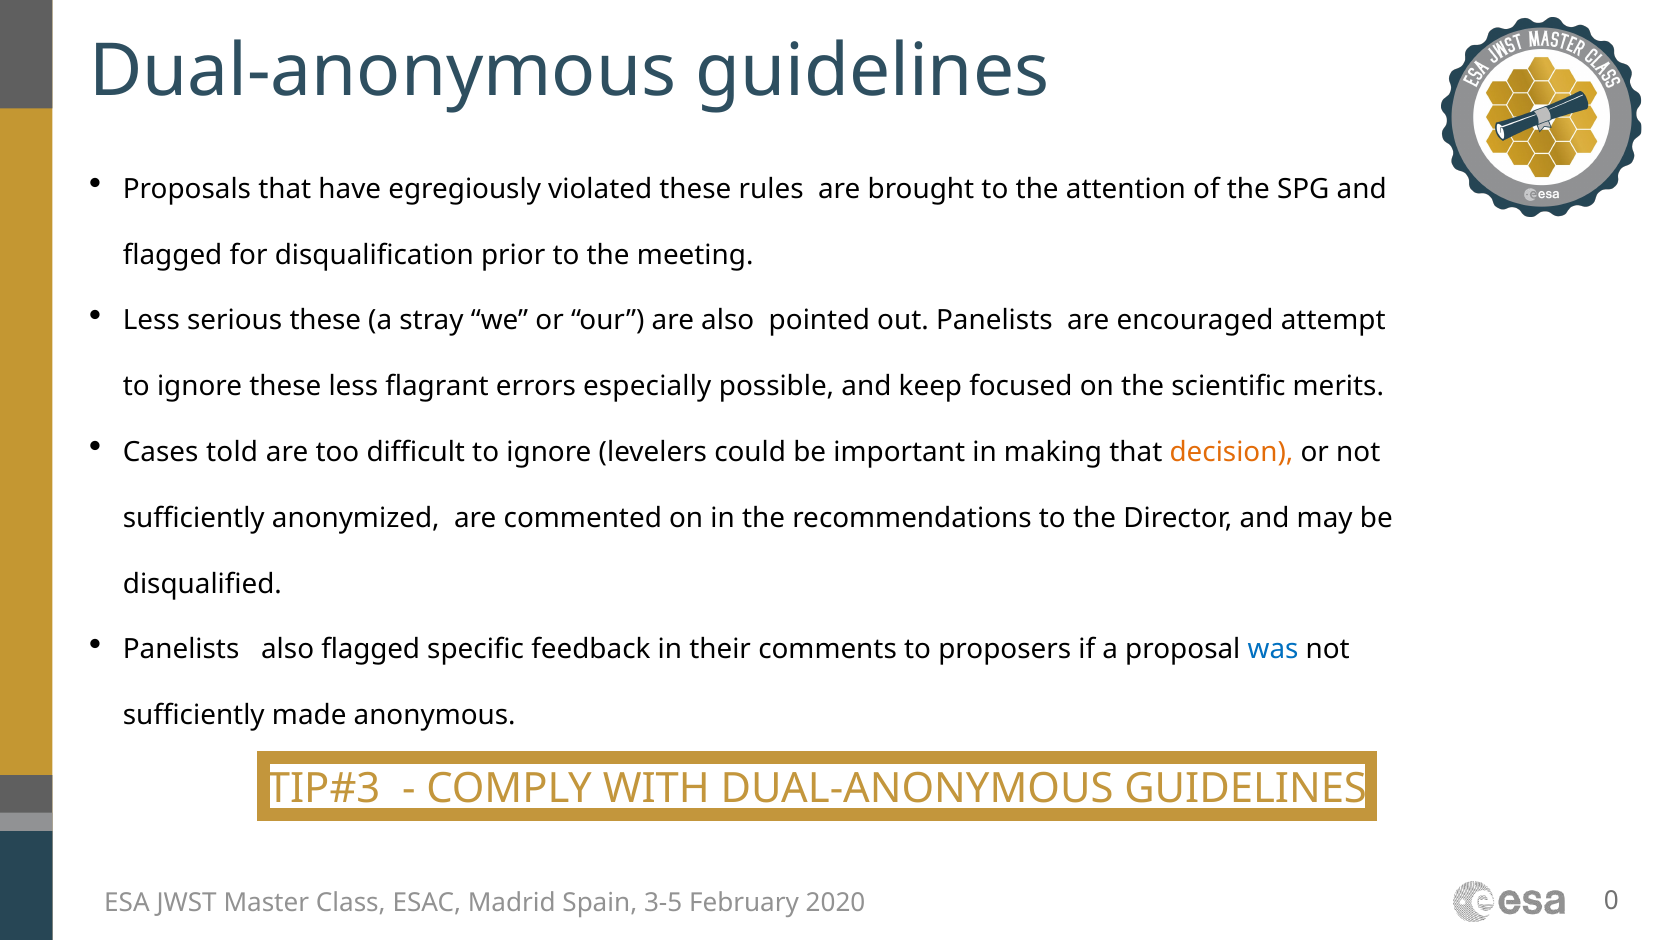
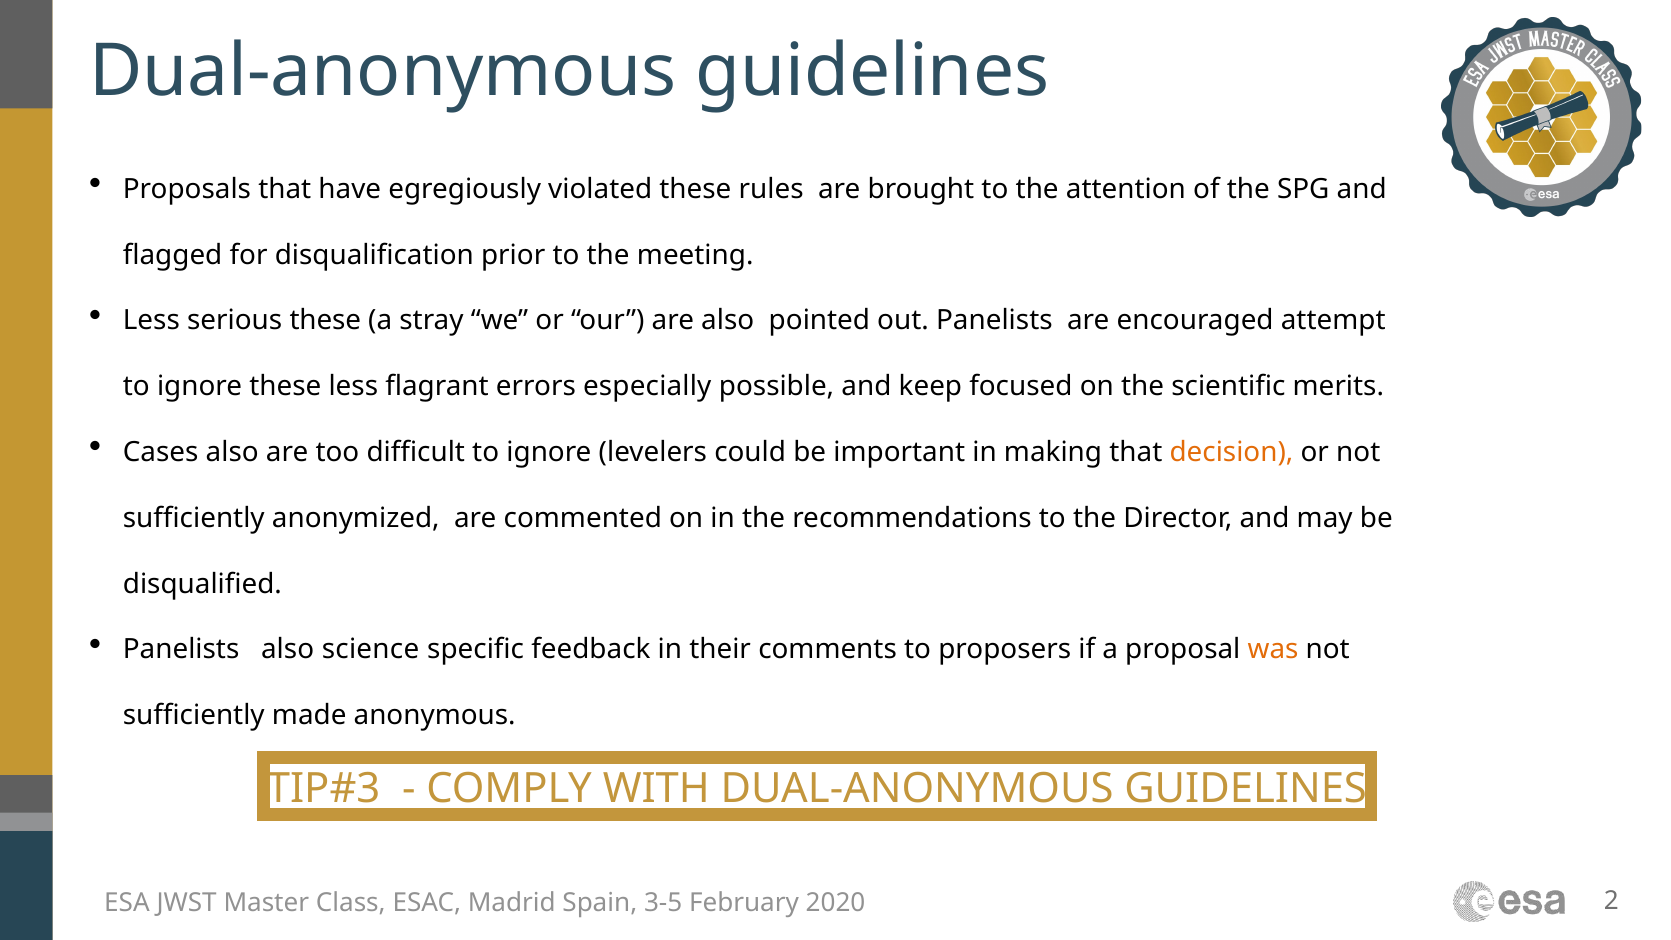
Cases told: told -> also (232, 452)
also flagged: flagged -> science (371, 650)
was colour: blue -> orange (1273, 650)
0: 0 -> 2 (1611, 901)
